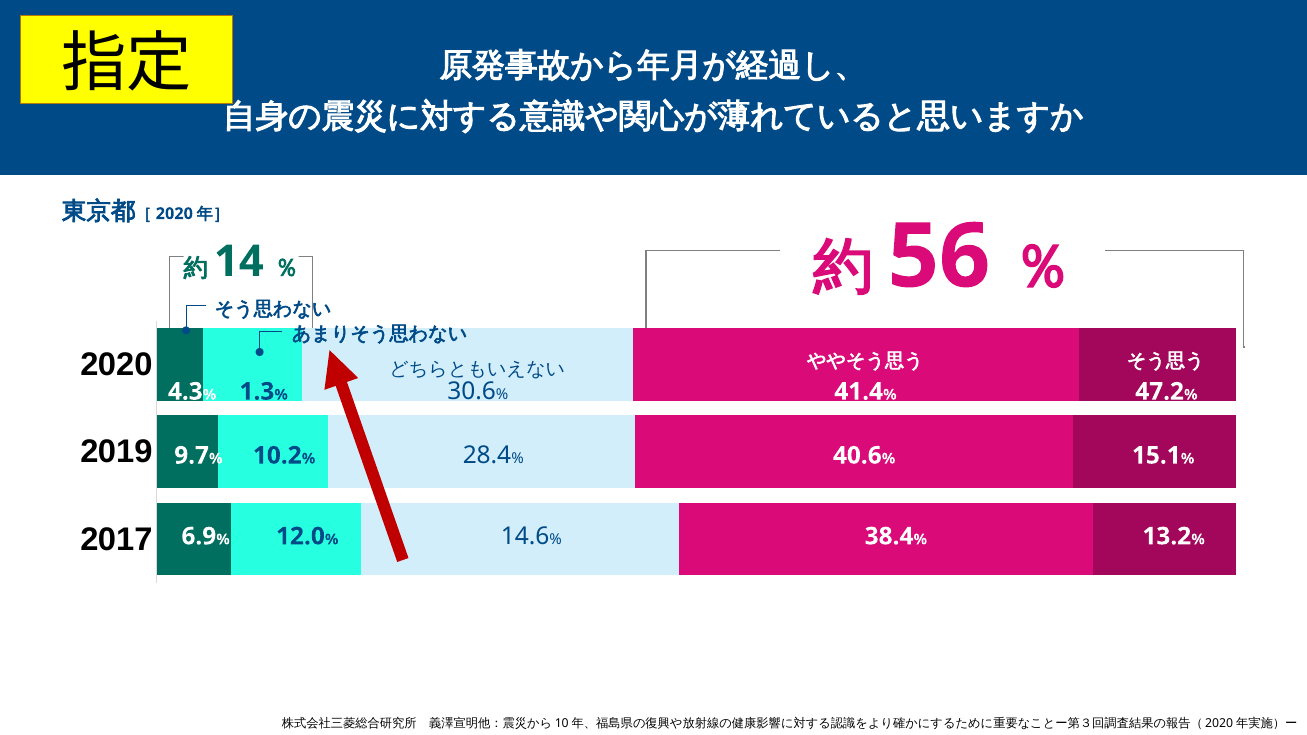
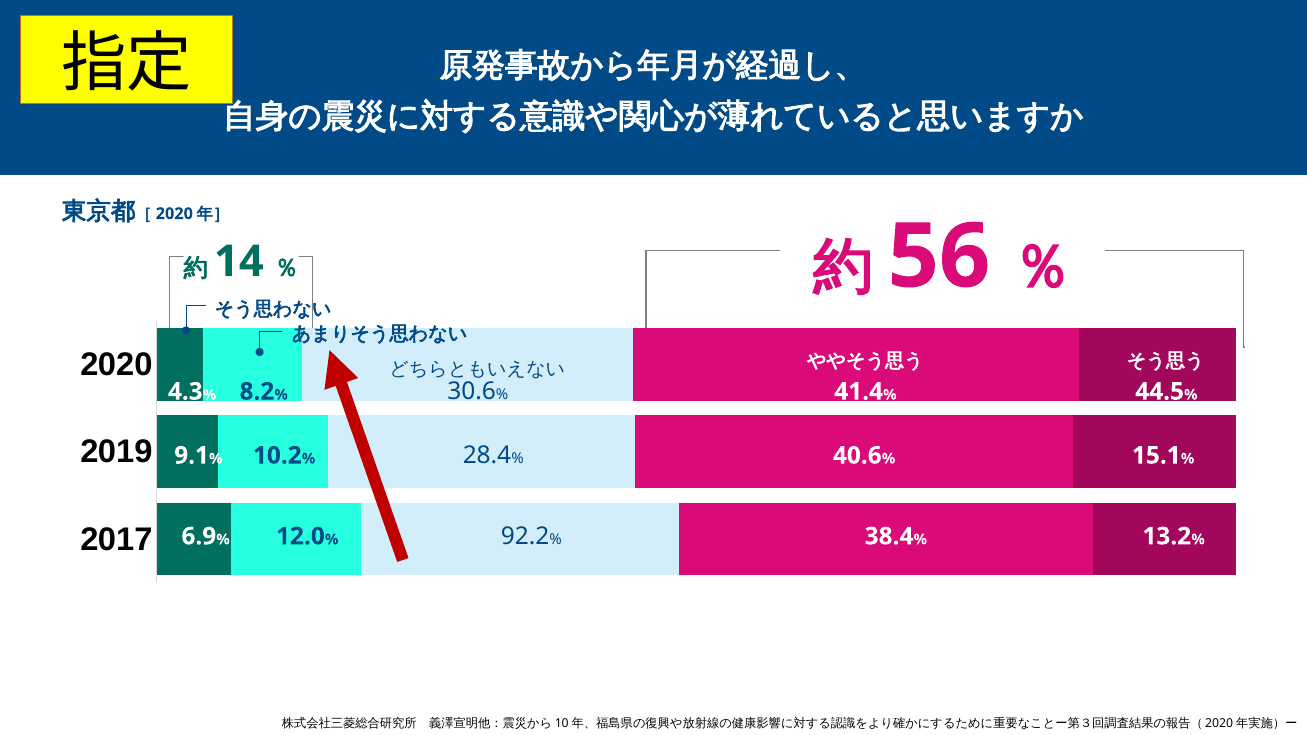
47.2: 47.2 -> 44.5 (1160, 392)
1.3: 1.3 -> 8.2 (257, 392)
9.7: 9.7 -> 9.1 (192, 456)
14.6: 14.6 -> 92.2 (525, 536)
